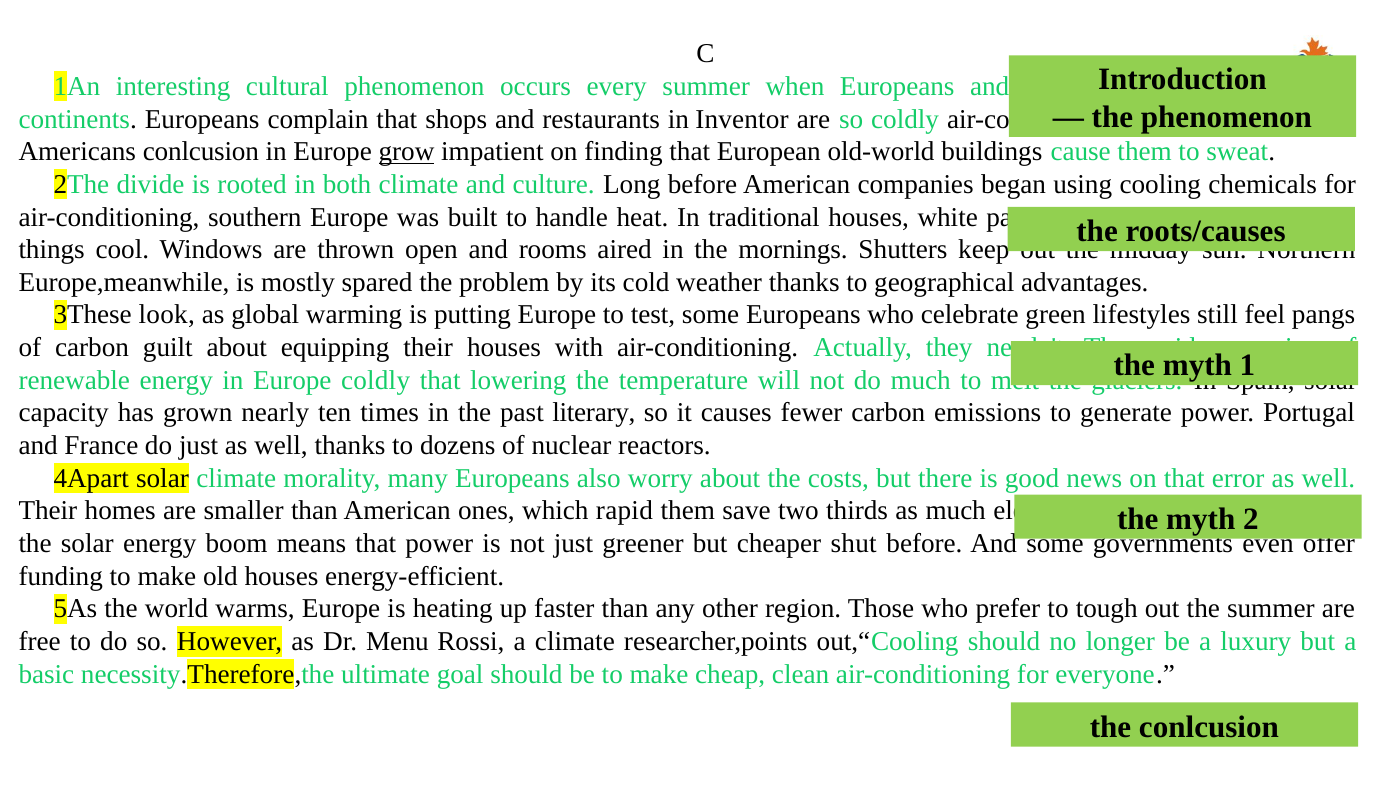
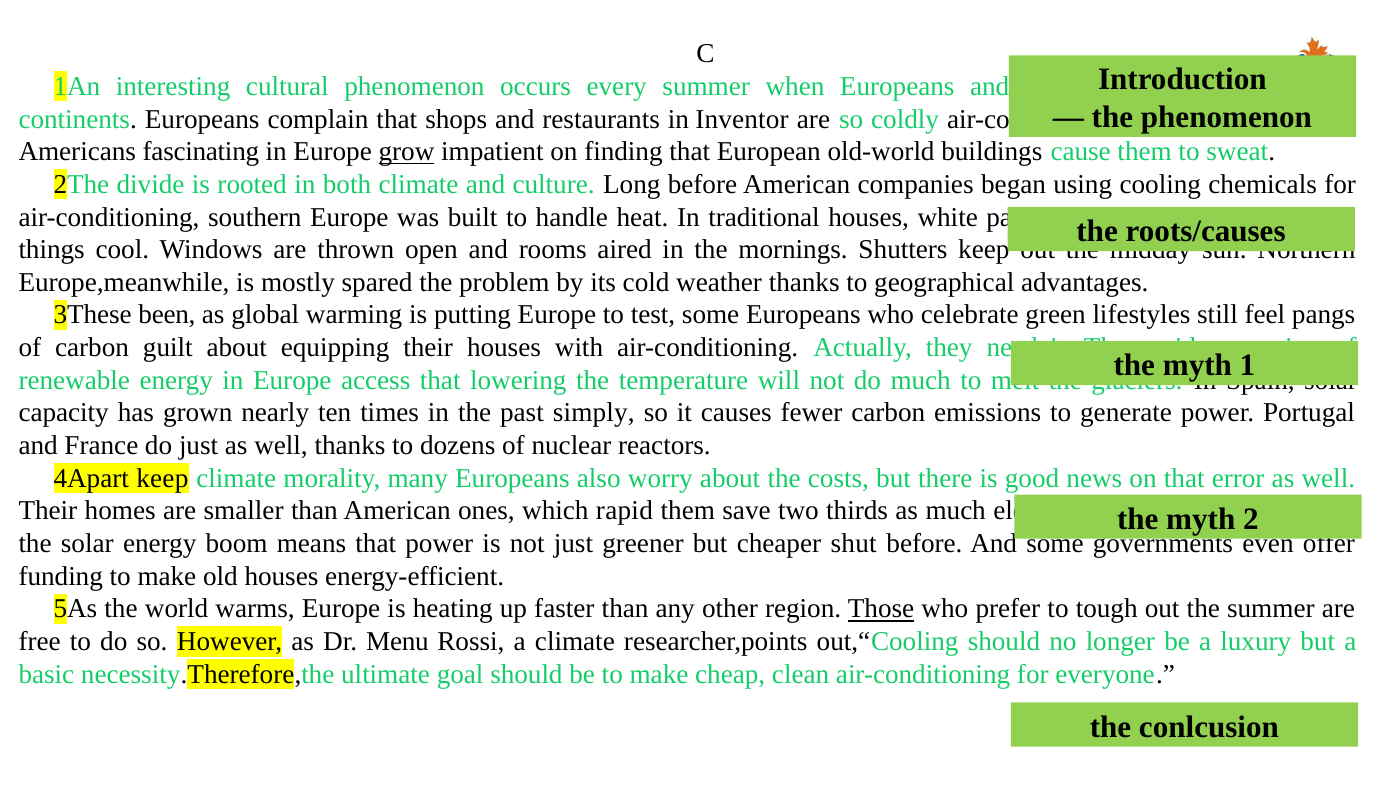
Americans conlcusion: conlcusion -> fascinating (201, 152)
look: look -> been (167, 315)
Europe coldly: coldly -> access (376, 380)
literary: literary -> simply (594, 413)
4Apart solar: solar -> keep (162, 478)
Those underline: none -> present (881, 609)
